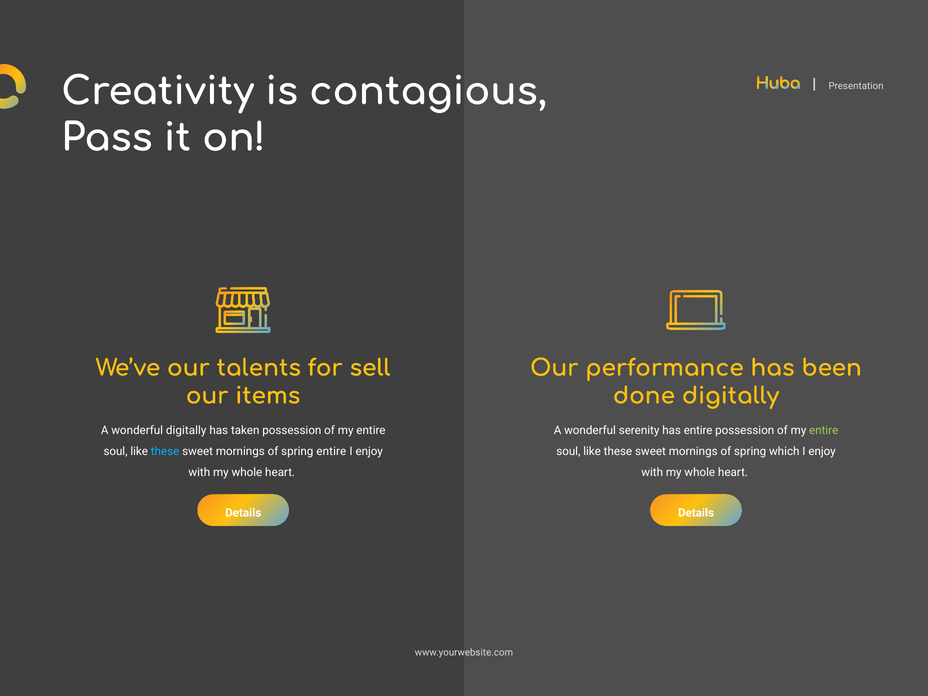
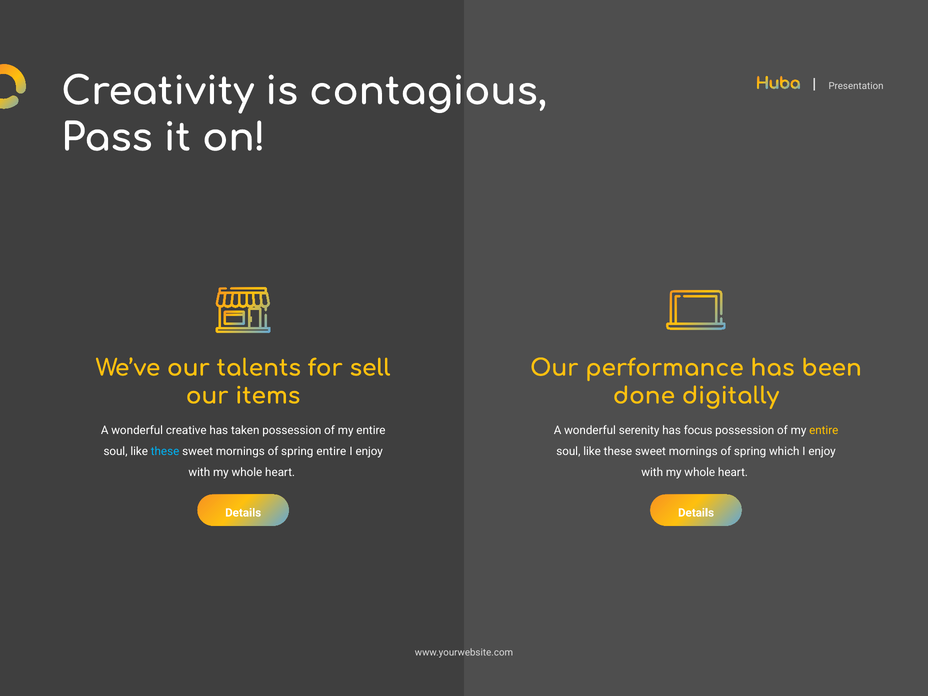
wonderful digitally: digitally -> creative (186, 431)
has entire: entire -> focus (698, 431)
entire colour: light green -> yellow (824, 431)
